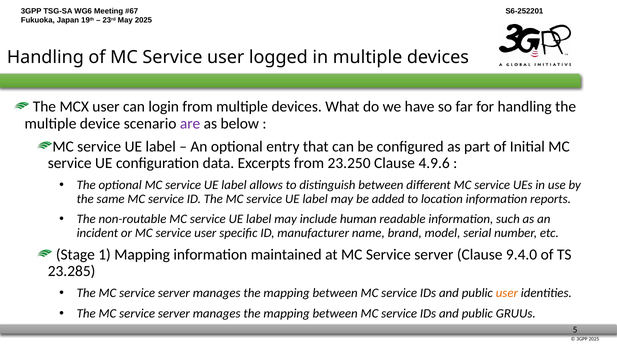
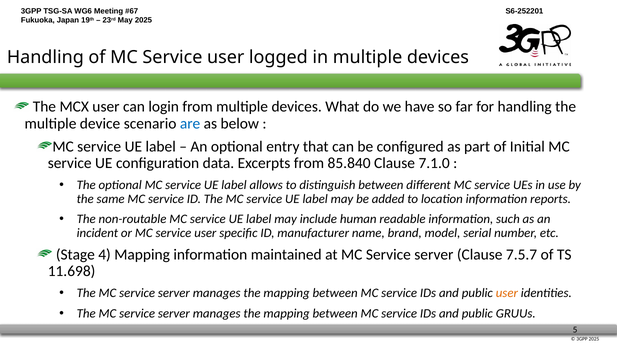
are colour: purple -> blue (190, 123)
23.250: 23.250 -> 85.840 (349, 163)
4.9.6: 4.9.6 -> 7.1.0 (434, 163)
1: 1 -> 4 (105, 255)
9.4.0: 9.4.0 -> 7.5.7 (522, 255)
23.285: 23.285 -> 11.698 (72, 271)
